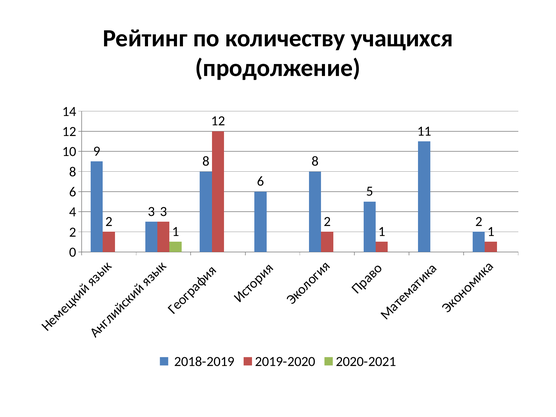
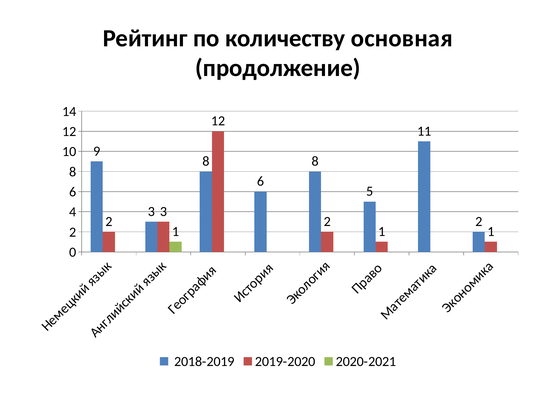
учащихся: учащихся -> основная (402, 38)
